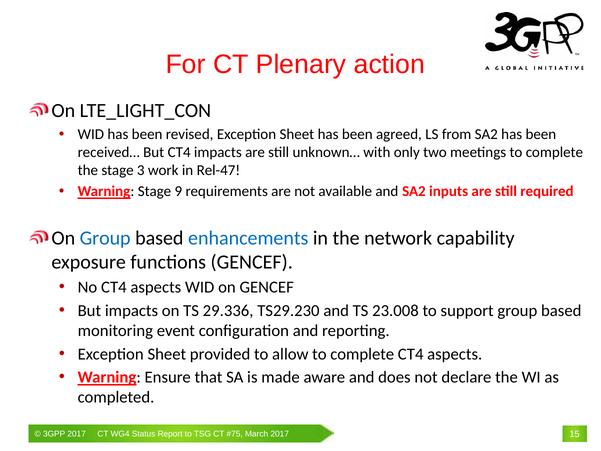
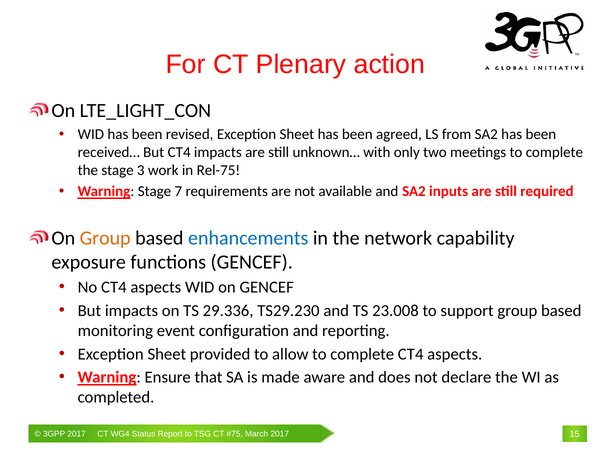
Rel-47: Rel-47 -> Rel-75 (218, 170)
9: 9 -> 7 (178, 191)
Group colour: blue -> orange (105, 238)
